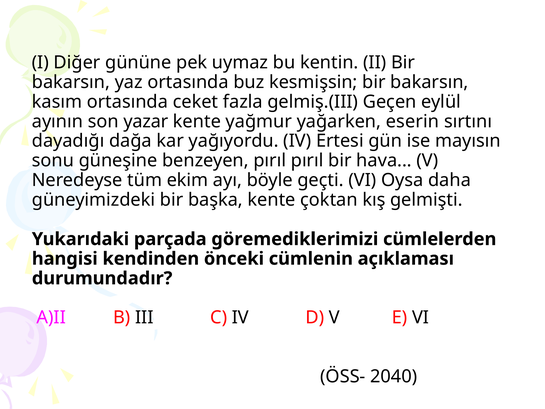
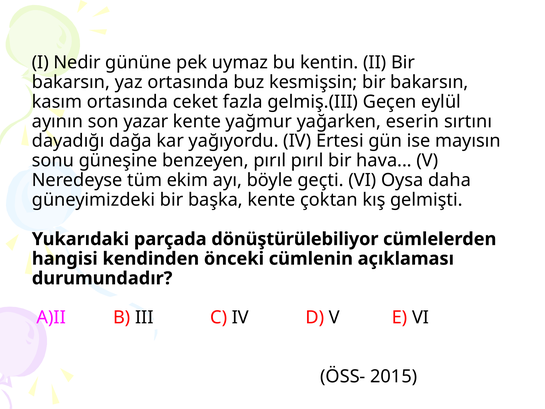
Diğer: Diğer -> Nedir (77, 62)
göremediklerimizi: göremediklerimizi -> dönüştürülebiliyor (295, 239)
2040: 2040 -> 2015 (394, 376)
